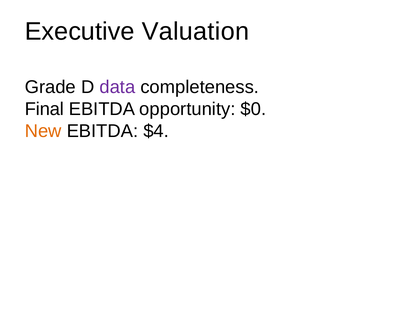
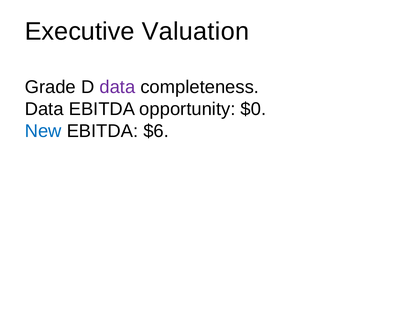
Final: Final -> Data (44, 109)
New colour: orange -> blue (43, 131)
$4: $4 -> $6 (156, 131)
